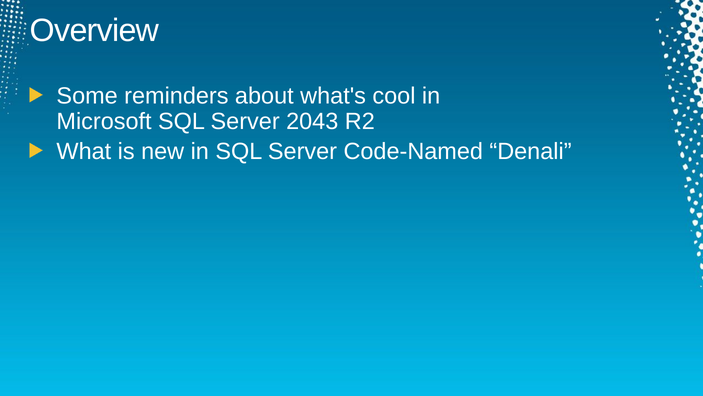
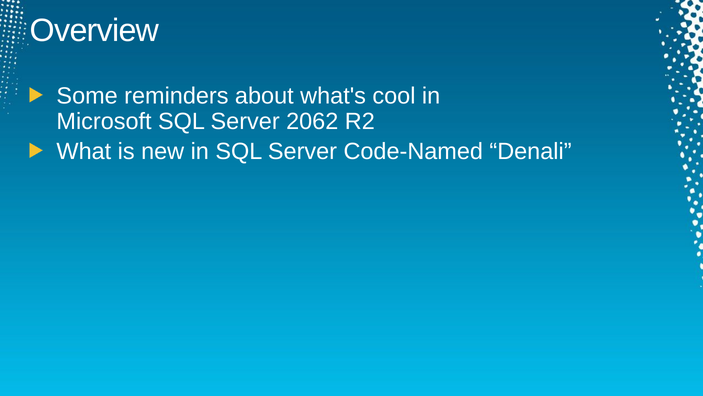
2043: 2043 -> 2062 (312, 121)
